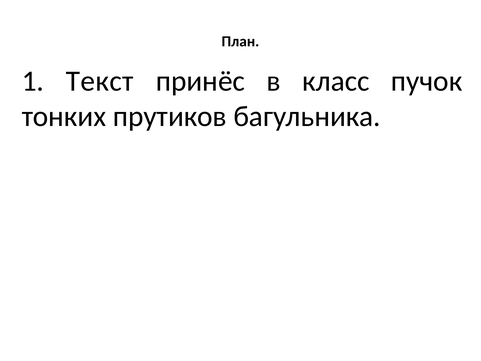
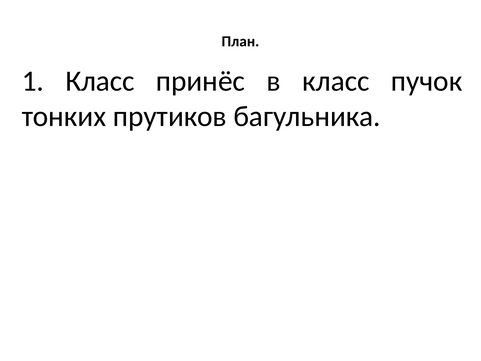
1 Текст: Текст -> Класс (100, 81)
